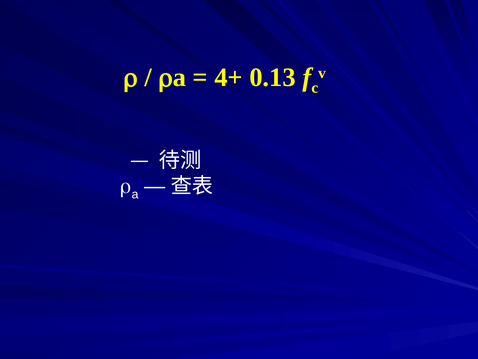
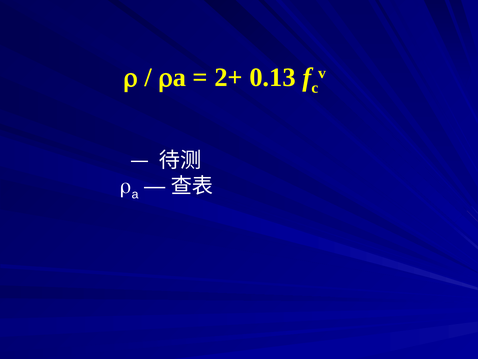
4+: 4+ -> 2+ (229, 77)
